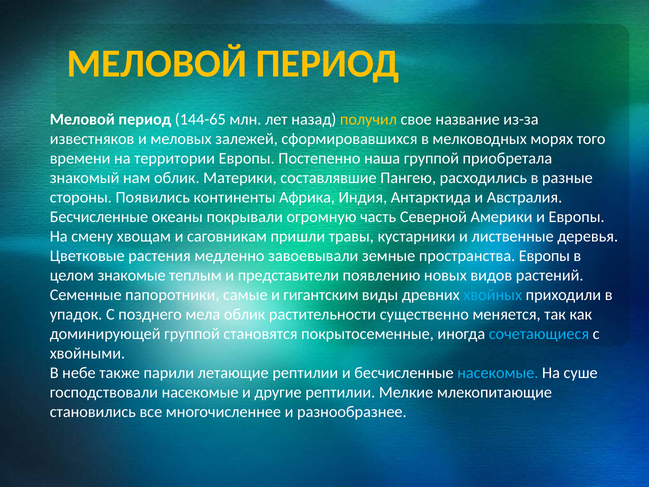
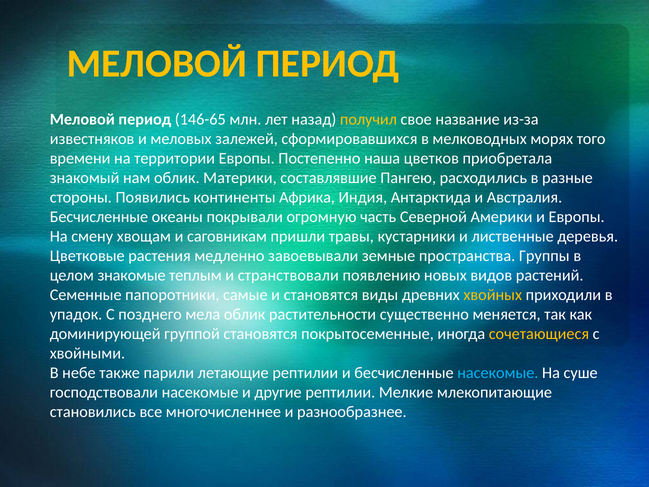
144-65: 144-65 -> 146-65 (200, 119)
наша группой: группой -> цветков (431, 158)
пространства Европы: Европы -> Группы (544, 256)
представители: представители -> странствовали (288, 275)
и гигантским: гигантским -> становятся (321, 295)
хвойных colour: light blue -> yellow (493, 295)
сочетающиеся colour: light blue -> yellow (539, 334)
